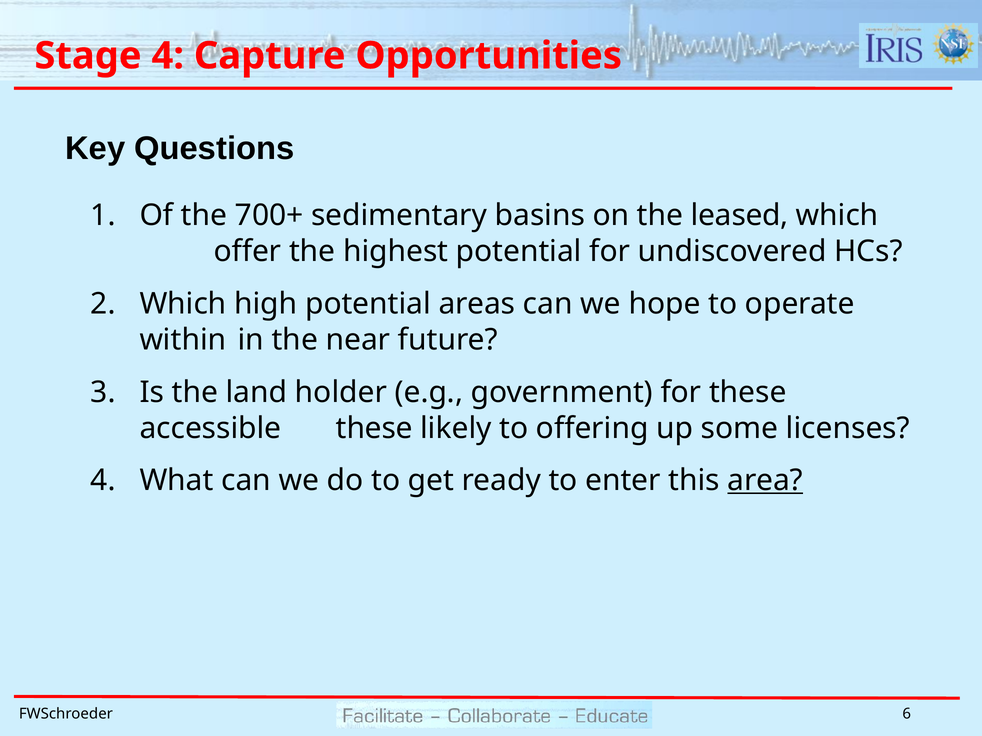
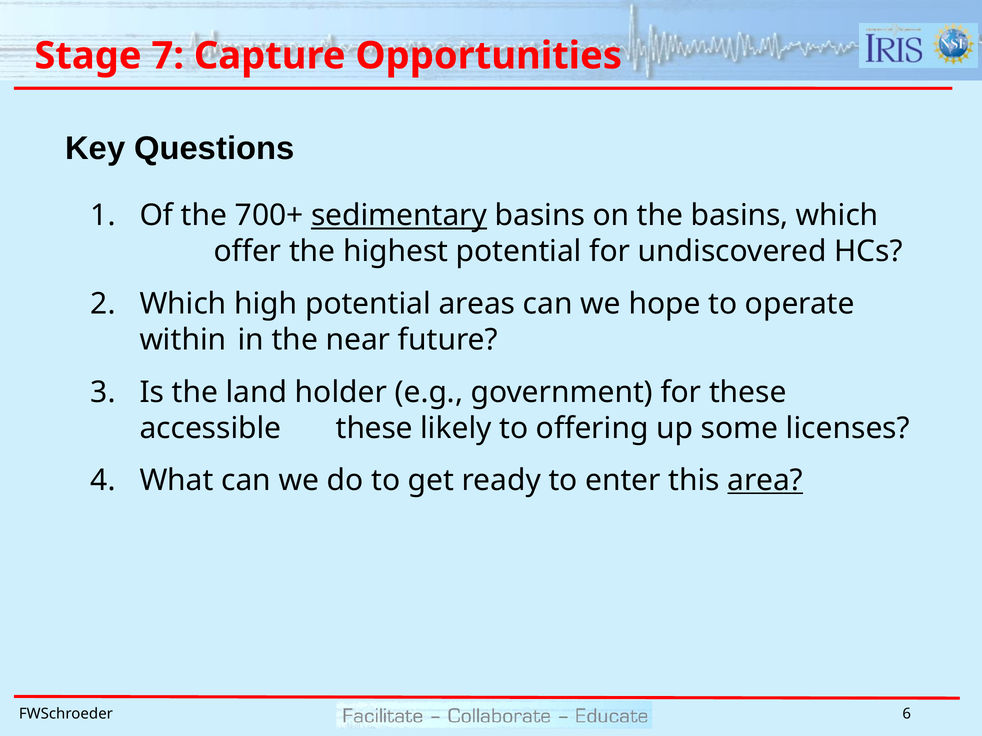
Stage 4: 4 -> 7 (168, 56)
sedimentary underline: none -> present (399, 216)
the leased: leased -> basins (740, 216)
